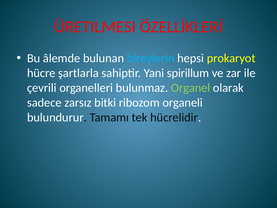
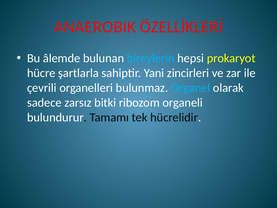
ÜRETILMESI: ÜRETILMESI -> ANAEROBIK (95, 27)
spirillum: spirillum -> zincirleri (188, 73)
Organel colour: light green -> light blue (191, 88)
